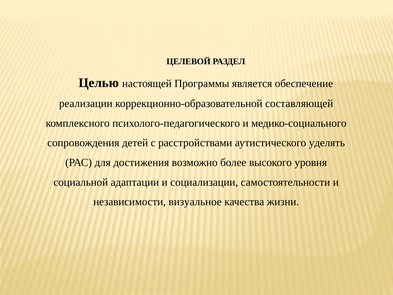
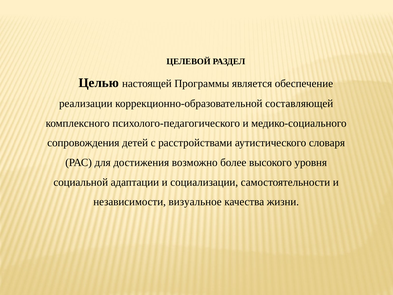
уделять: уделять -> словаря (327, 143)
